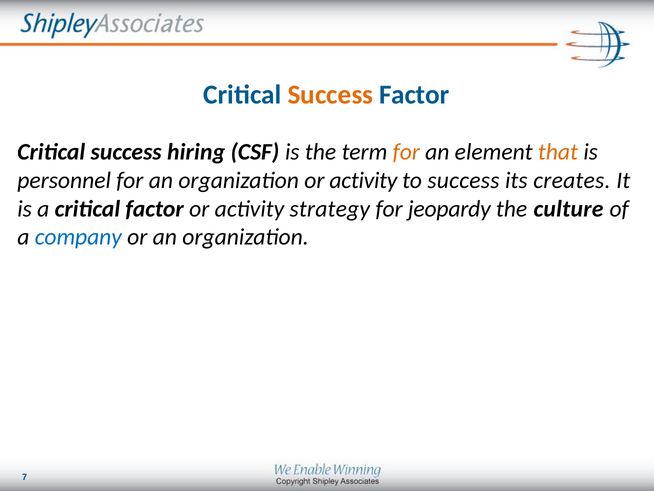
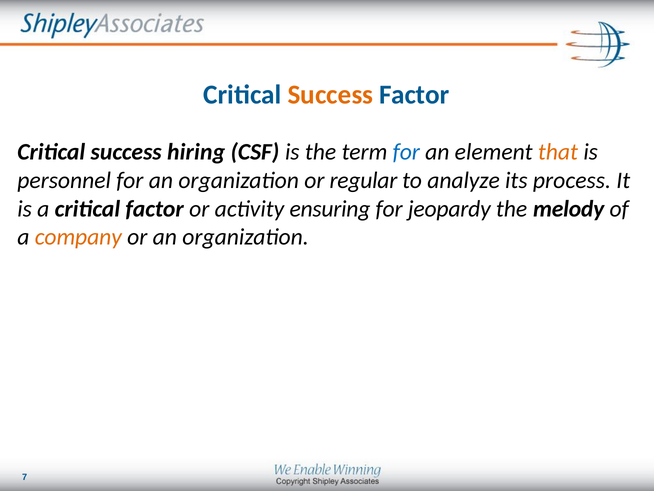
for colour: orange -> blue (406, 152)
organization or activity: activity -> regular (363, 180)
to success: success -> analyze (464, 180)
creates: creates -> process (572, 180)
strategy: strategy -> ensuring (330, 209)
culture: culture -> melody (569, 209)
company colour: blue -> orange (78, 237)
